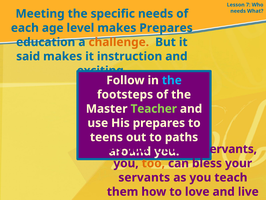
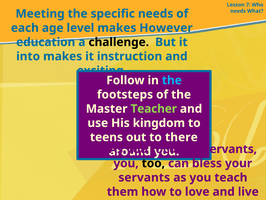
makes Prepares: Prepares -> However (166, 28)
challenge colour: orange -> black (119, 42)
said: said -> into (28, 56)
His prepares: prepares -> kingdom (159, 123)
paths: paths -> there (181, 137)
too colour: orange -> black (153, 163)
